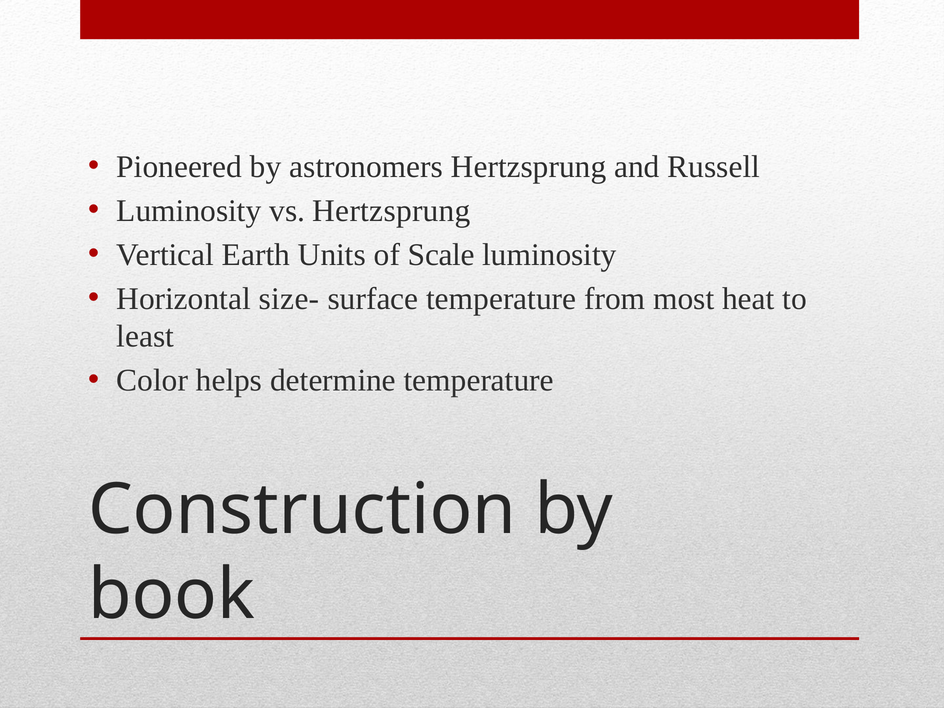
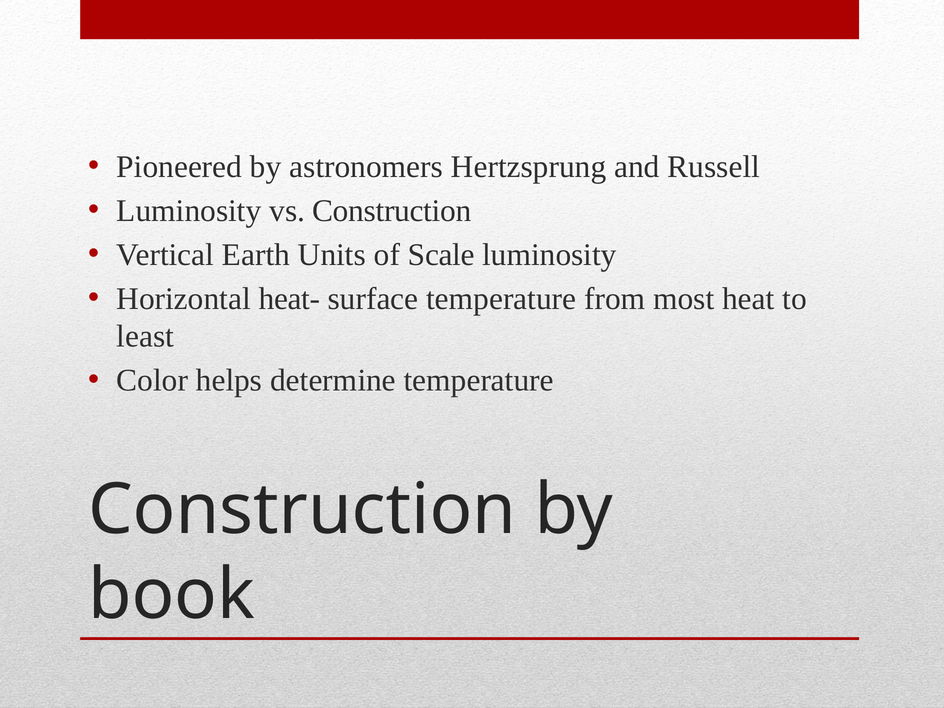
vs Hertzsprung: Hertzsprung -> Construction (392, 211)
size-: size- -> heat- (289, 299)
